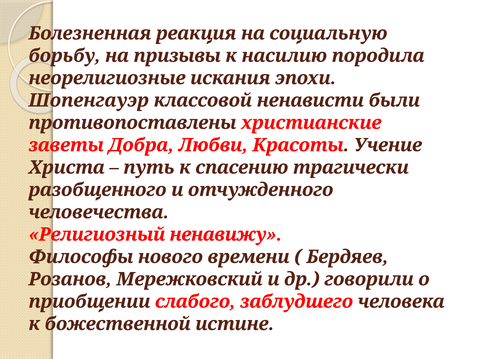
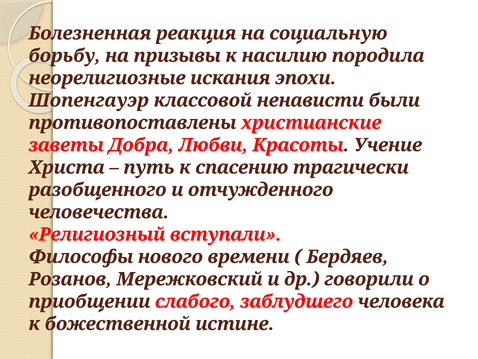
ненавижу: ненавижу -> вступали (226, 234)
